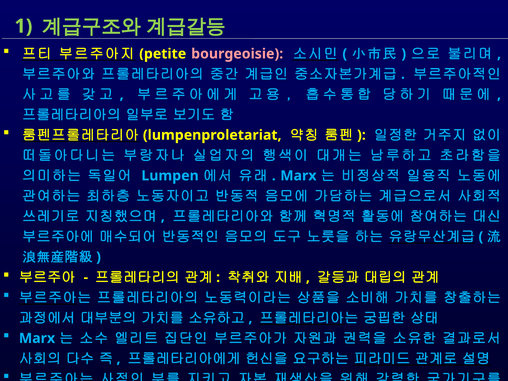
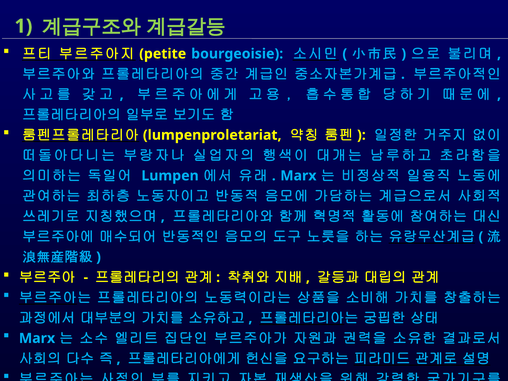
bourgeoisie colour: pink -> light blue (237, 54)
